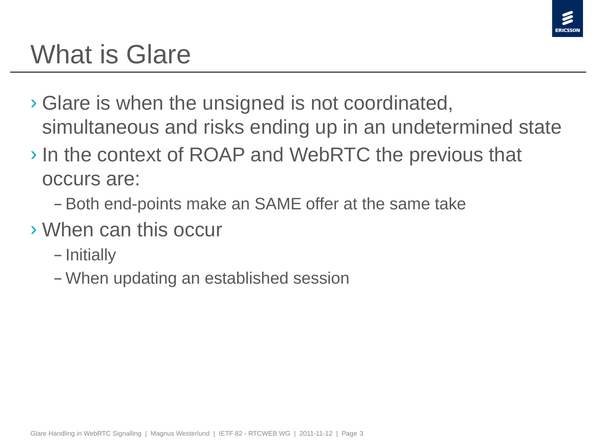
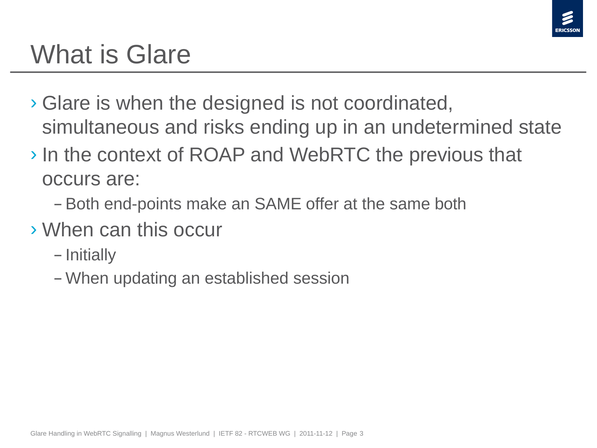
unsigned: unsigned -> designed (244, 103)
same take: take -> both (451, 204)
